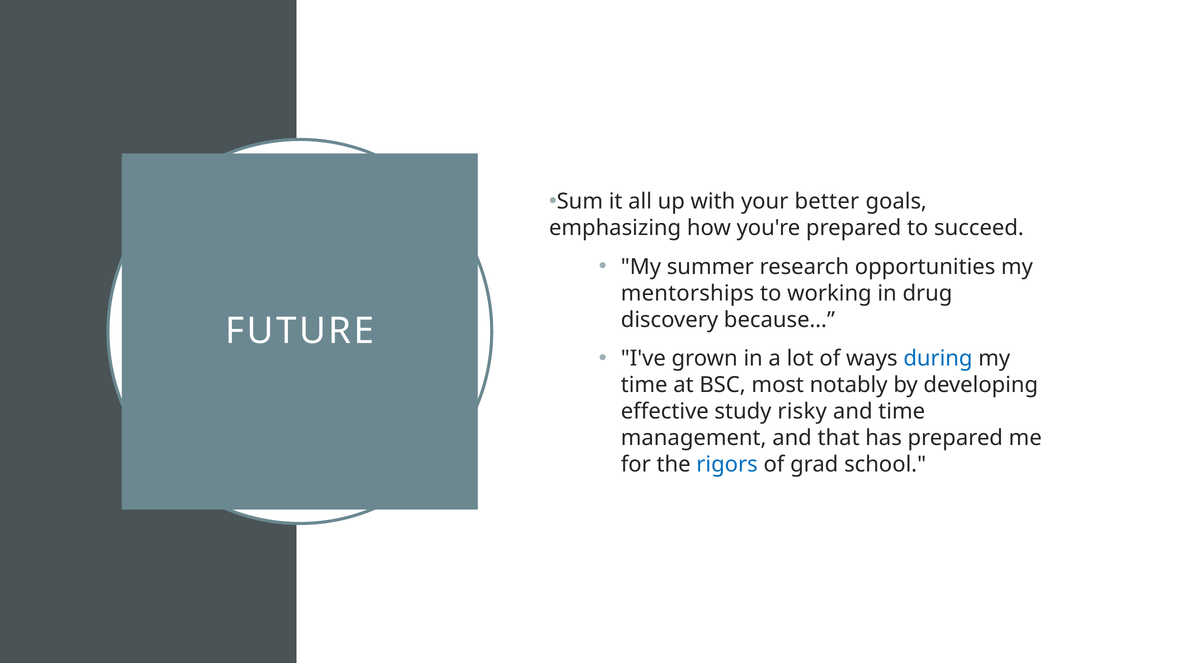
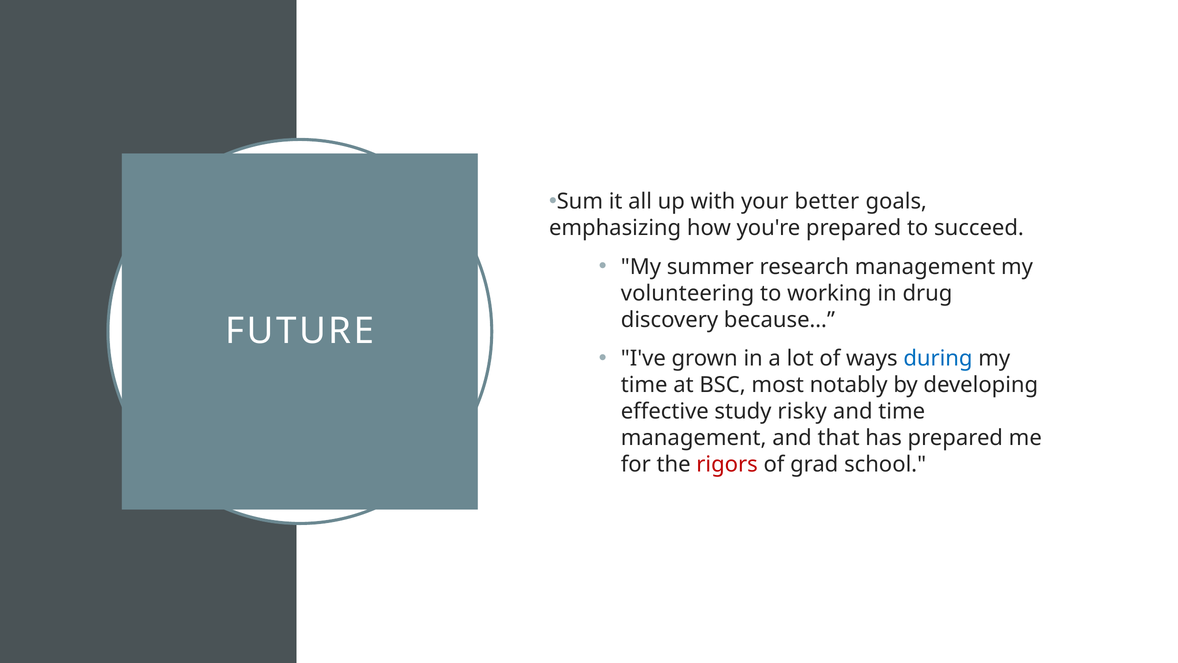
research opportunities: opportunities -> management (925, 267)
mentorships: mentorships -> volunteering (688, 293)
rigors colour: blue -> red (727, 464)
